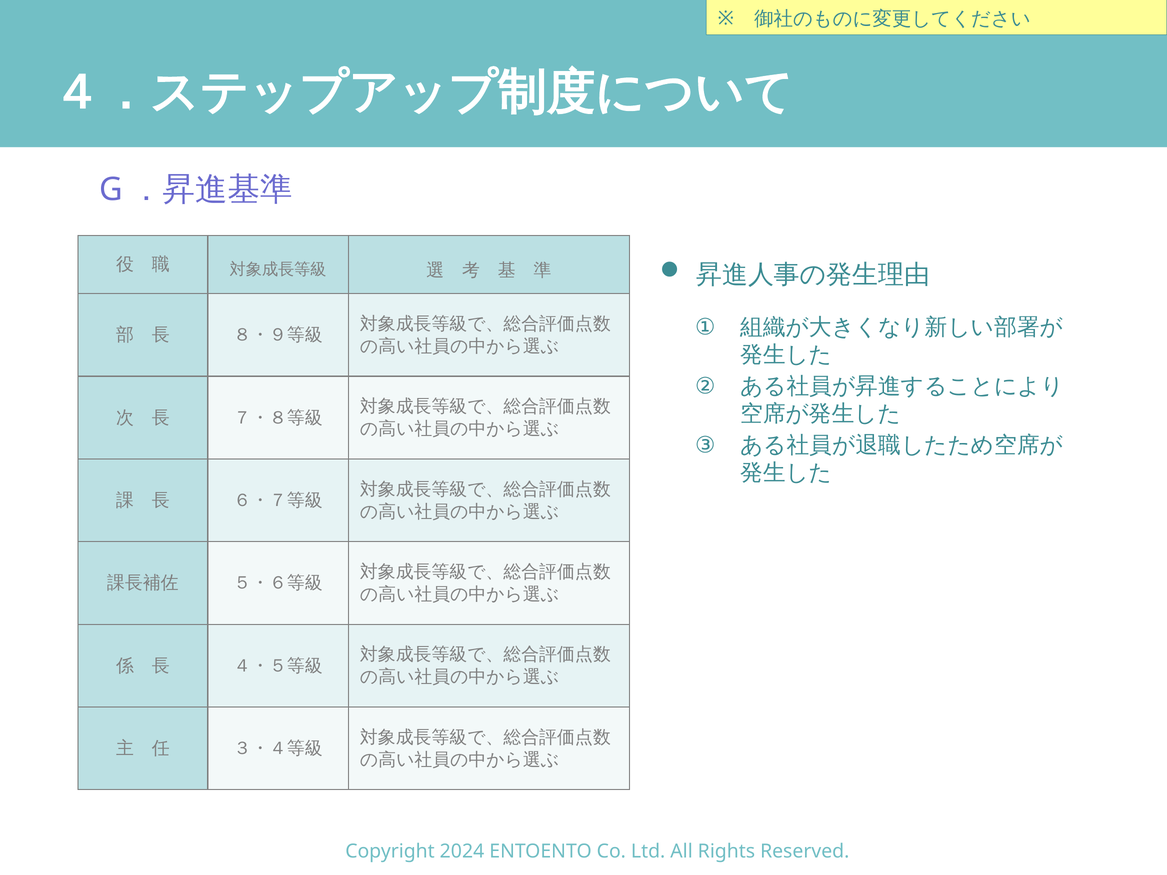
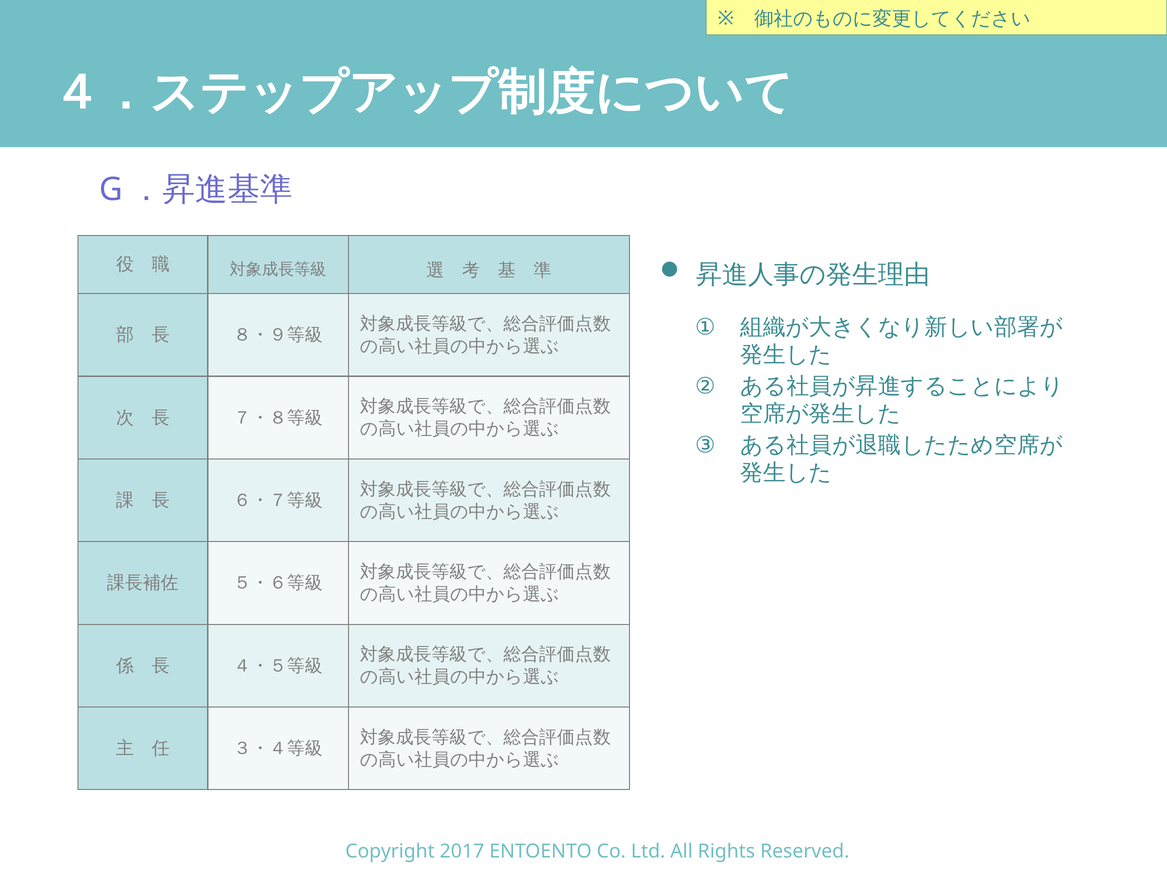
2024: 2024 -> 2017 (462, 852)
